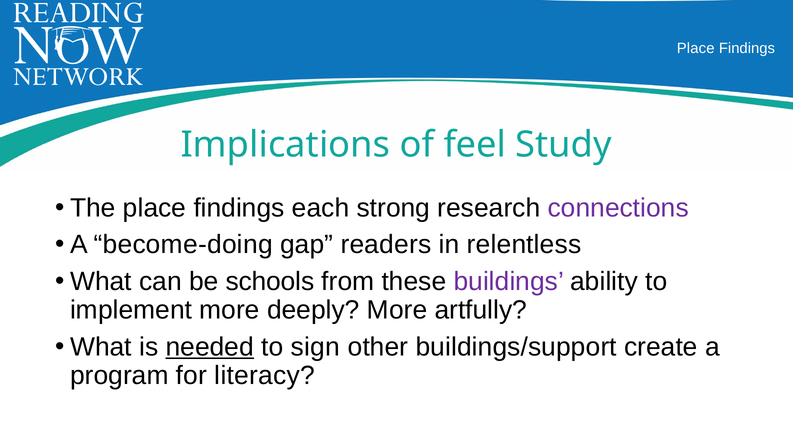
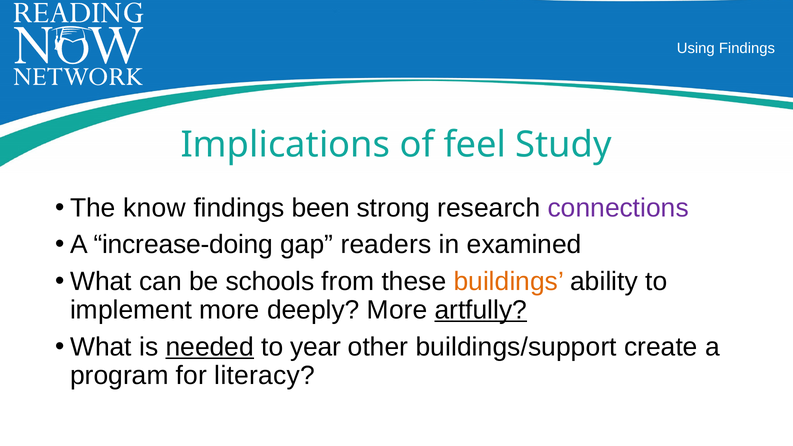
Place: Place -> Using (696, 48)
The place: place -> know (154, 208)
each: each -> been (321, 208)
become-doing: become-doing -> increase-doing (183, 245)
relentless: relentless -> examined (524, 245)
buildings colour: purple -> orange (509, 282)
artfully underline: none -> present (481, 310)
sign: sign -> year (316, 347)
